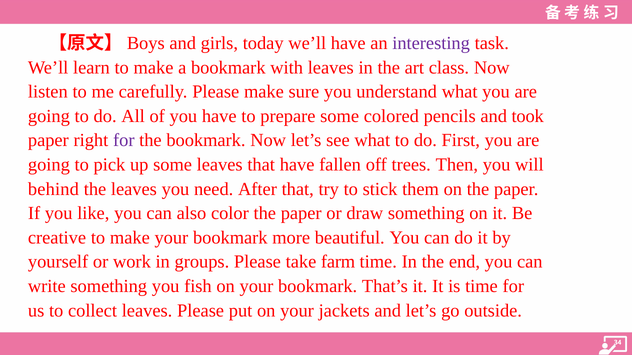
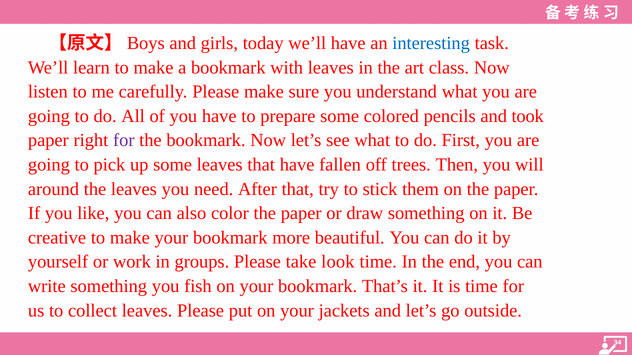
interesting colour: purple -> blue (431, 43)
behind: behind -> around (54, 189)
farm: farm -> look (338, 262)
